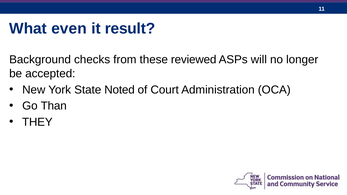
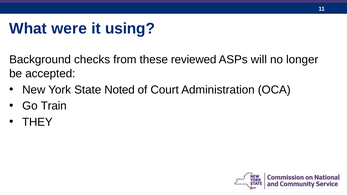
even: even -> were (69, 29)
result: result -> using (130, 29)
Than: Than -> Train (54, 106)
